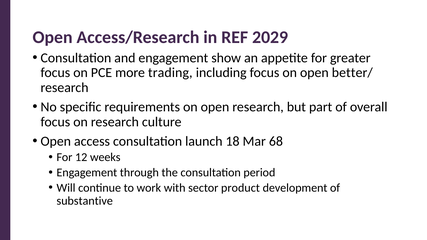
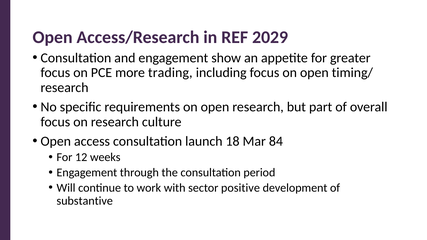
better/: better/ -> timing/ (352, 73)
68: 68 -> 84 (276, 141)
product: product -> positive (240, 188)
